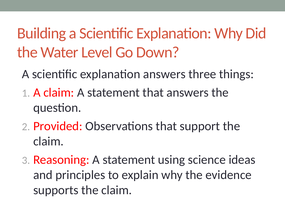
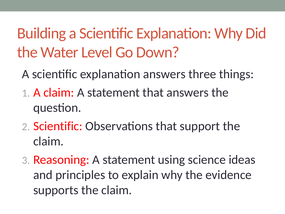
Provided: Provided -> Scientific (58, 126)
